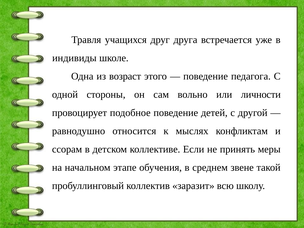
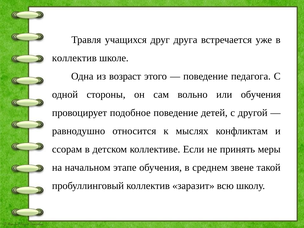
индивиды: индивиды -> коллектив (74, 58)
или личности: личности -> обучения (261, 94)
